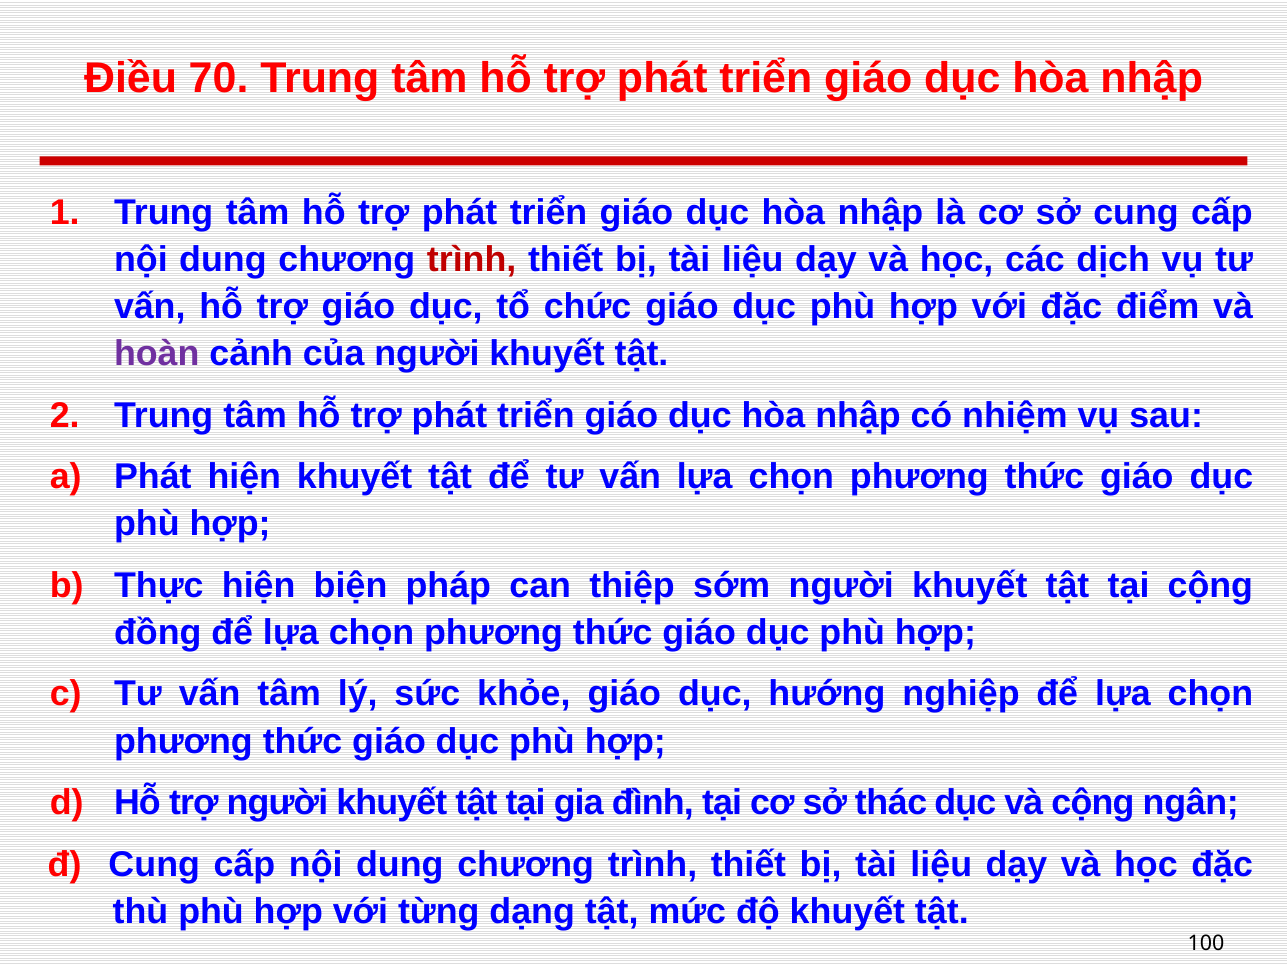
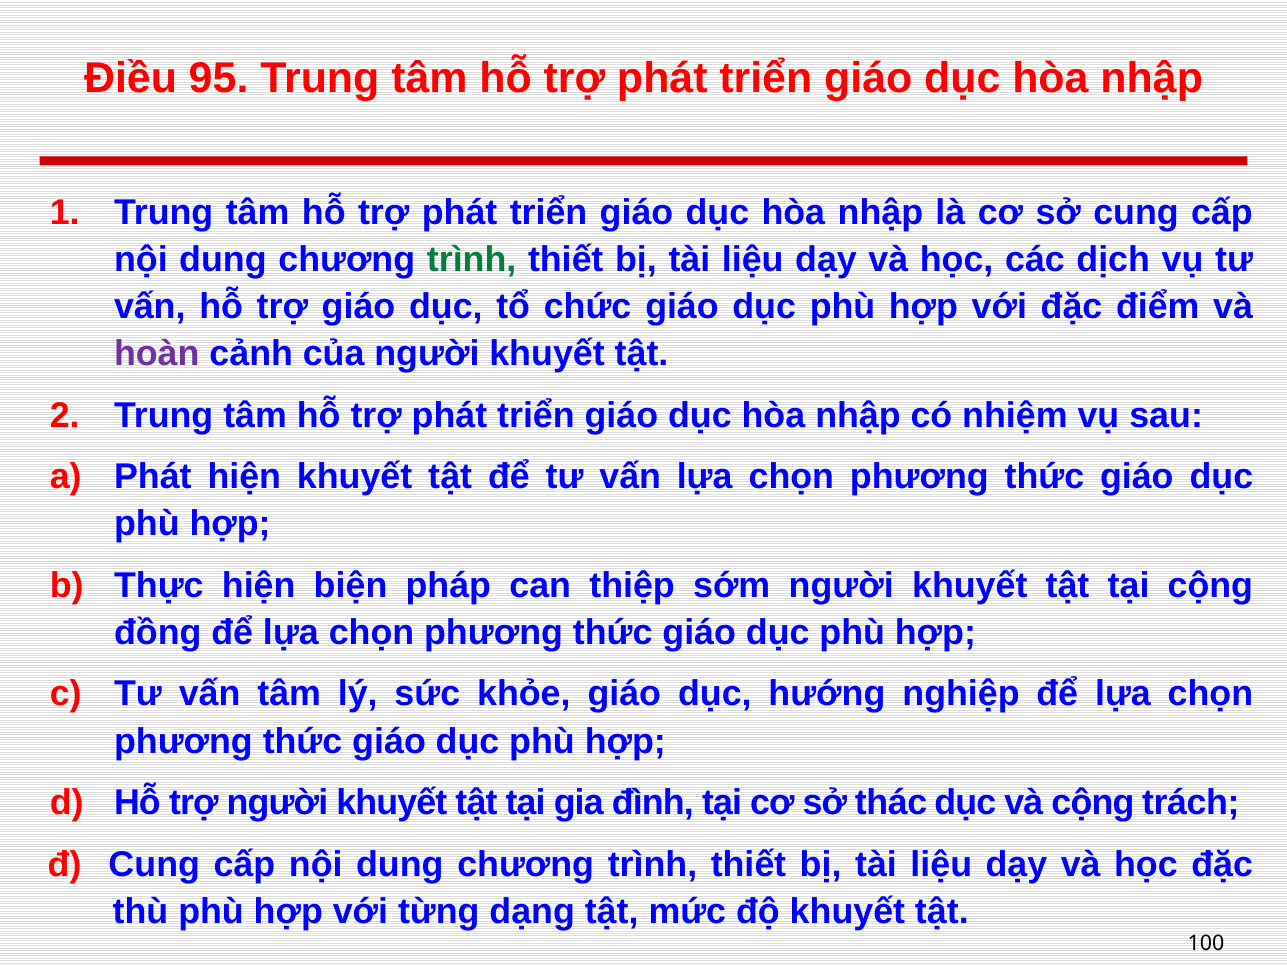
70: 70 -> 95 (219, 78)
trình colour: red -> green (472, 260)
ngân: ngân -> trách (1191, 803)
